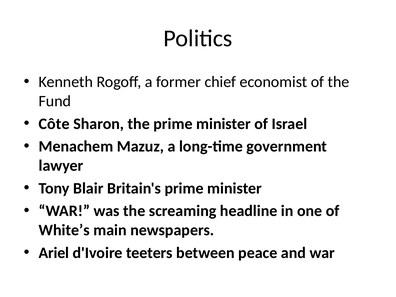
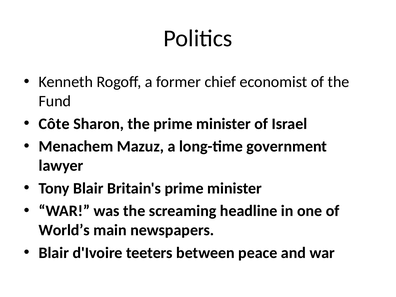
White’s: White’s -> World’s (64, 230)
Ariel: Ariel -> Blair (54, 253)
